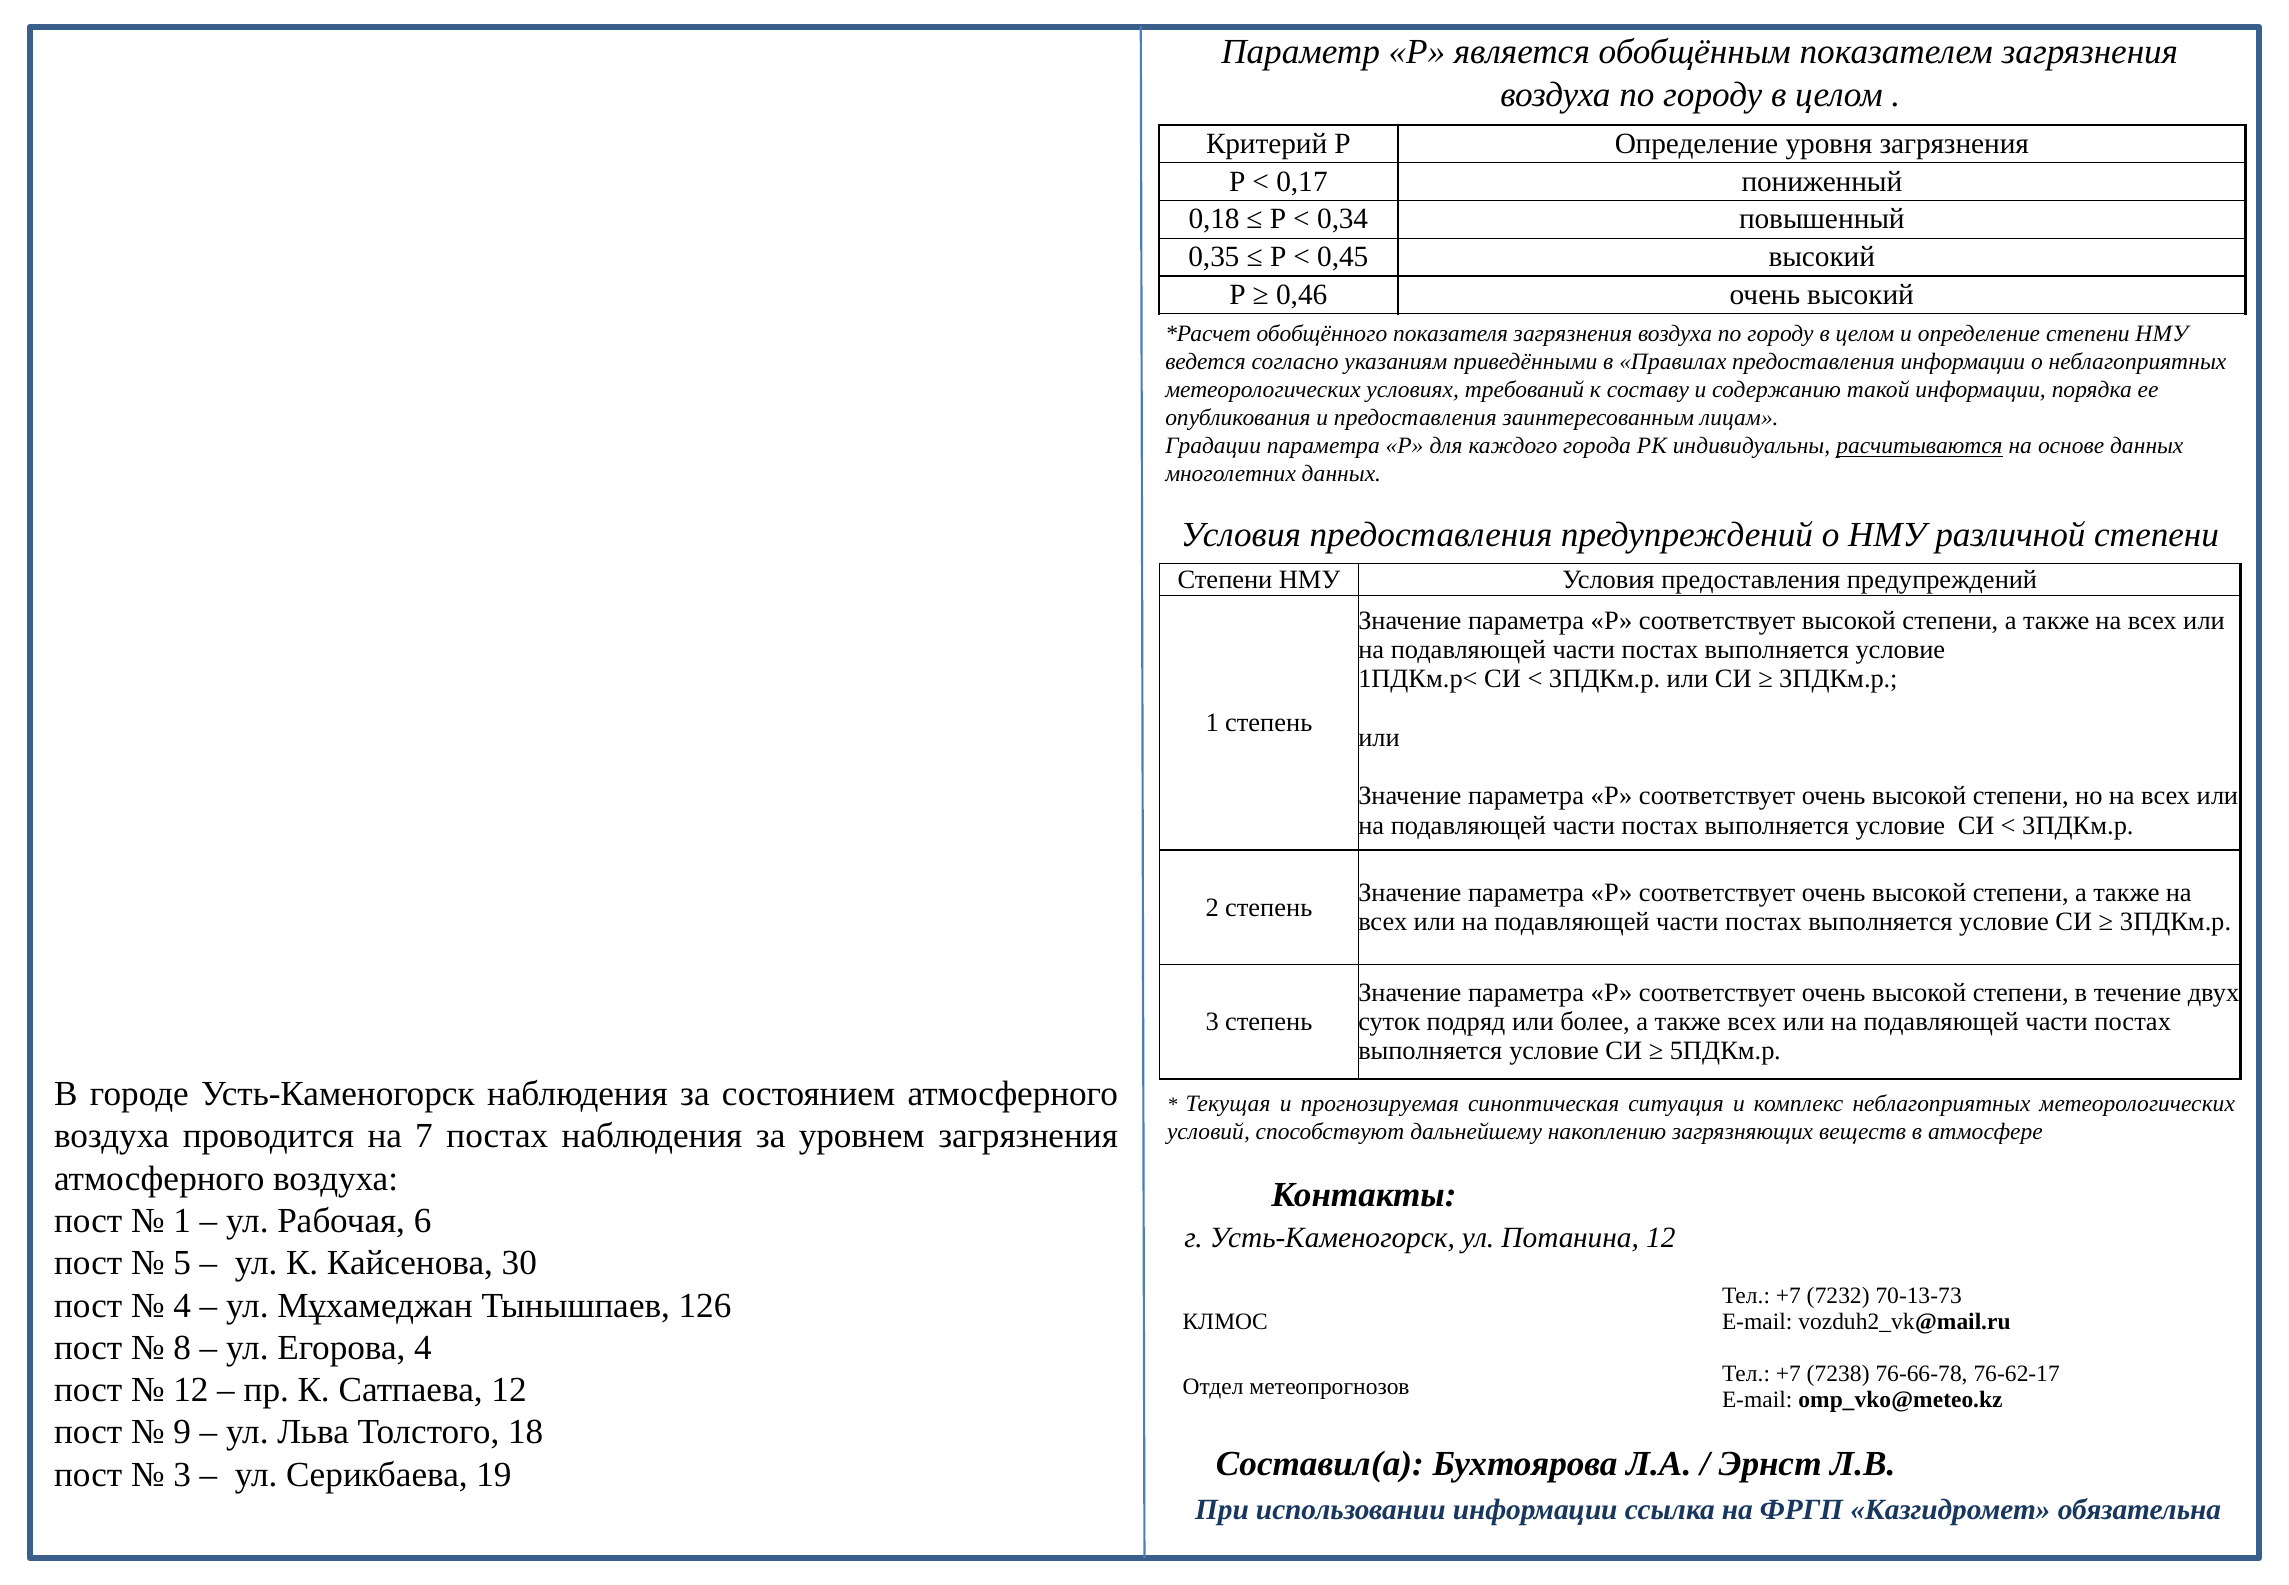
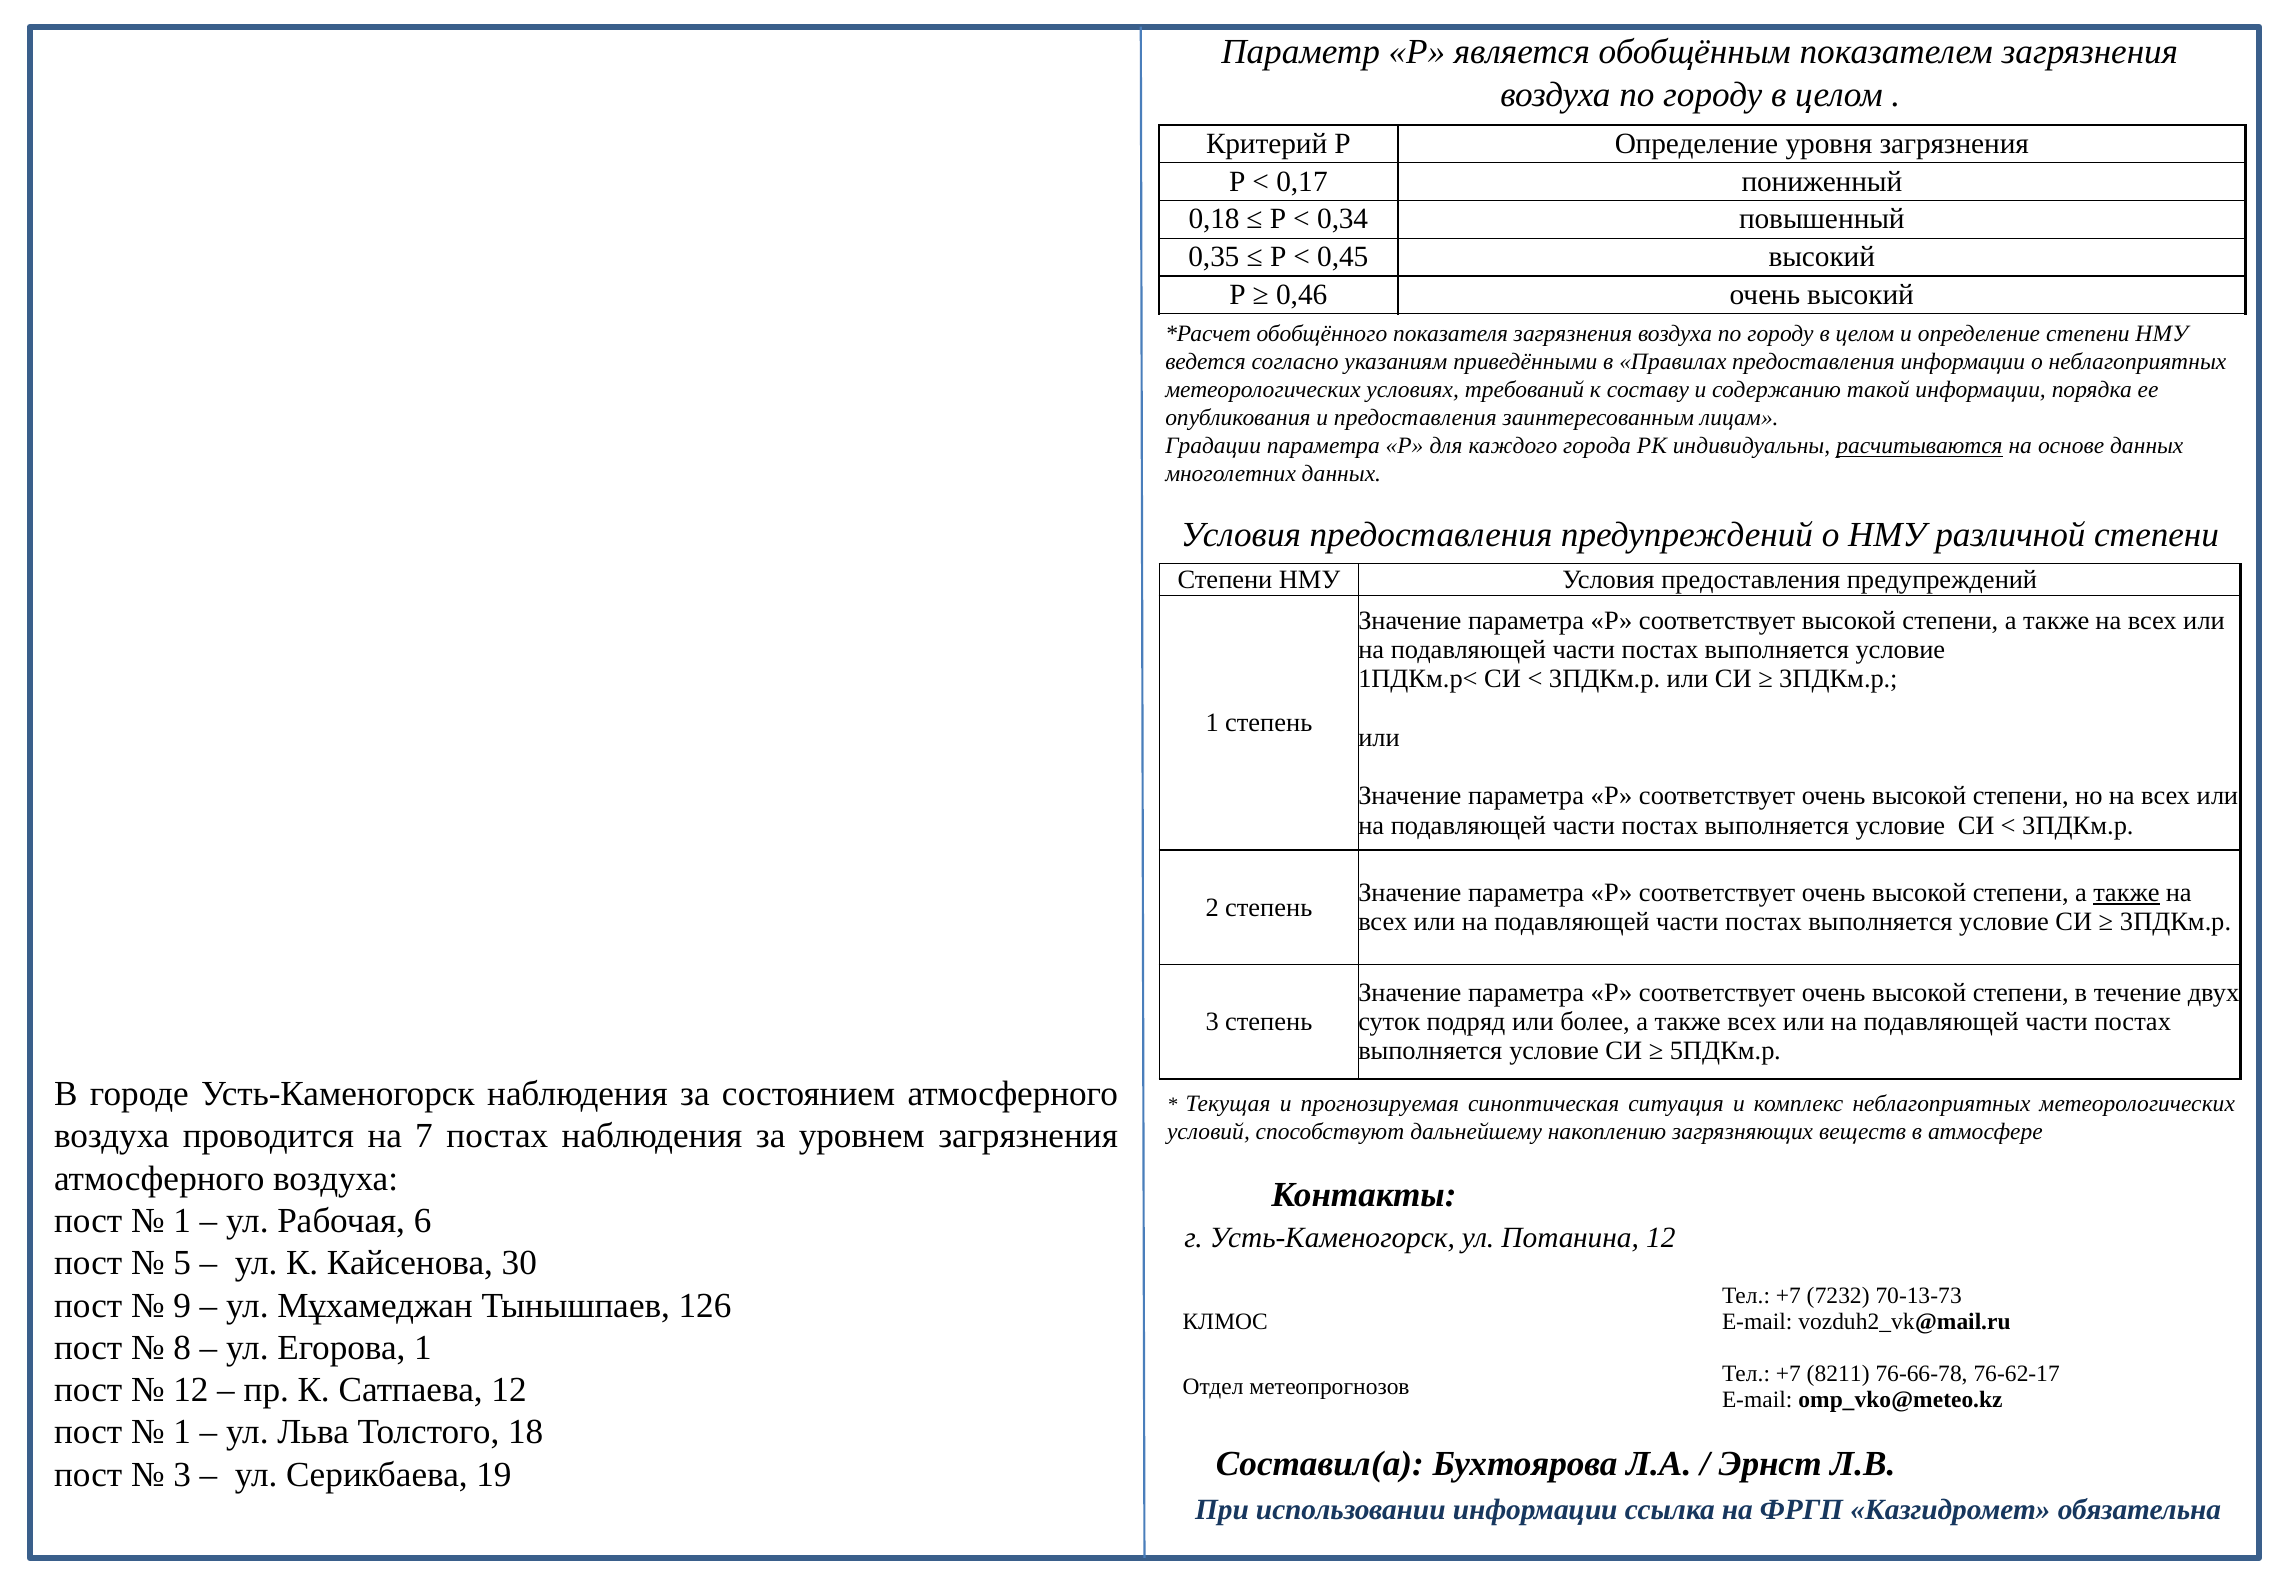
также underline: none -> present (2127, 893)
4: 4 -> 9 (182, 1305)
Егорова 4: 4 -> 1 (423, 1347)
7238: 7238 -> 8211 (1838, 1373)
9: 9 -> 1 (182, 1432)
